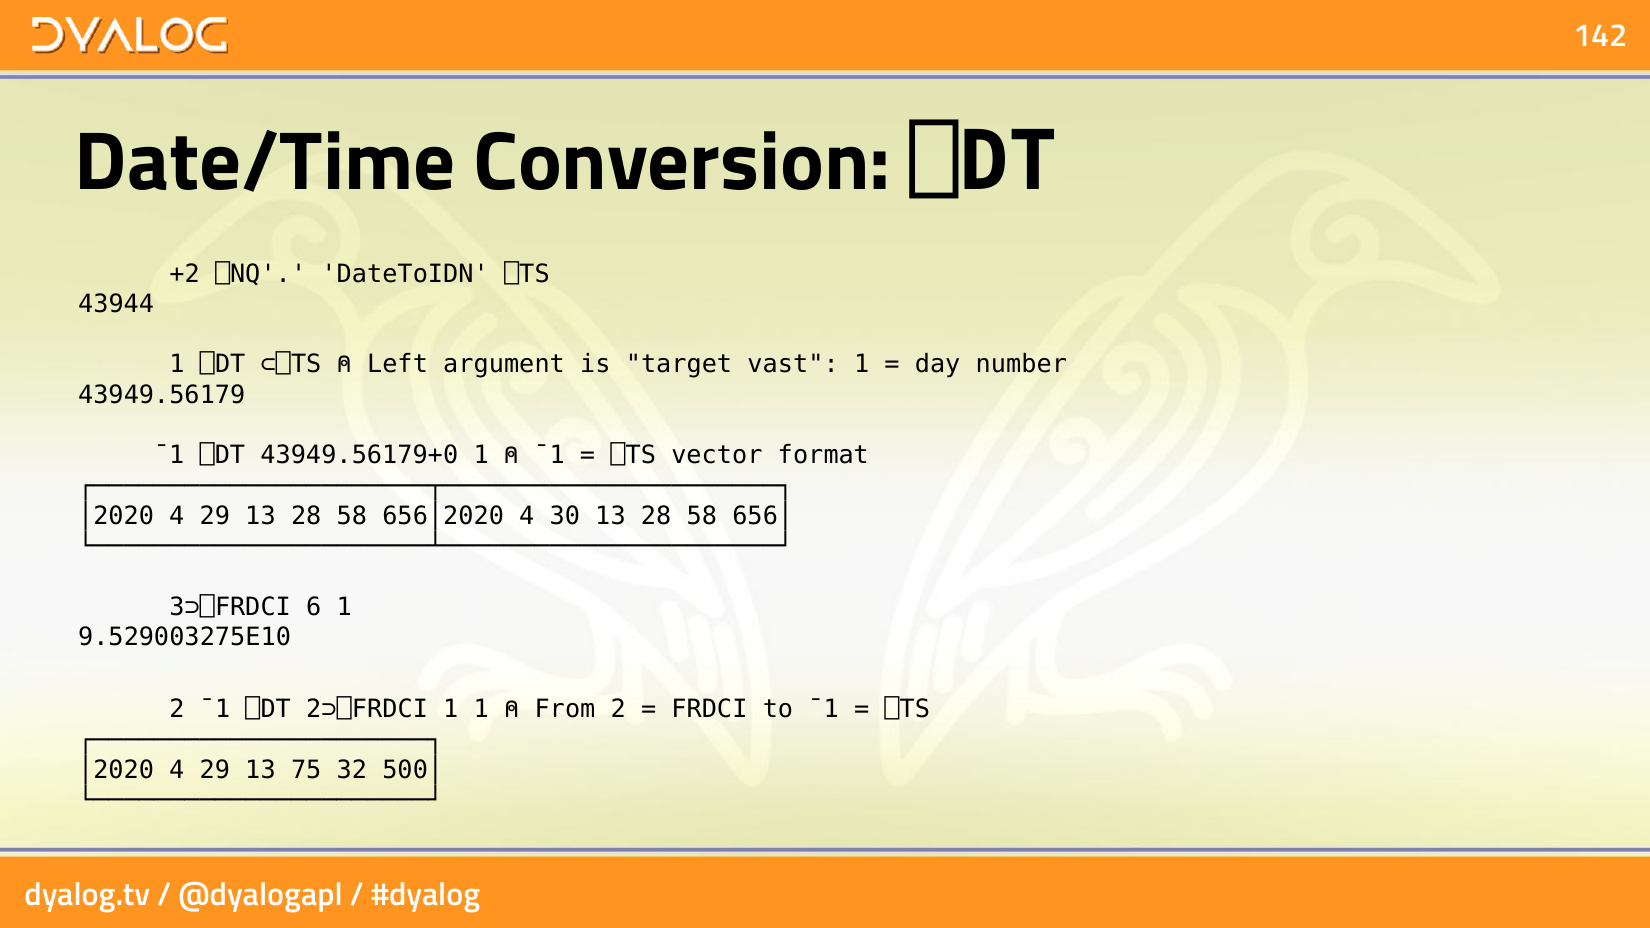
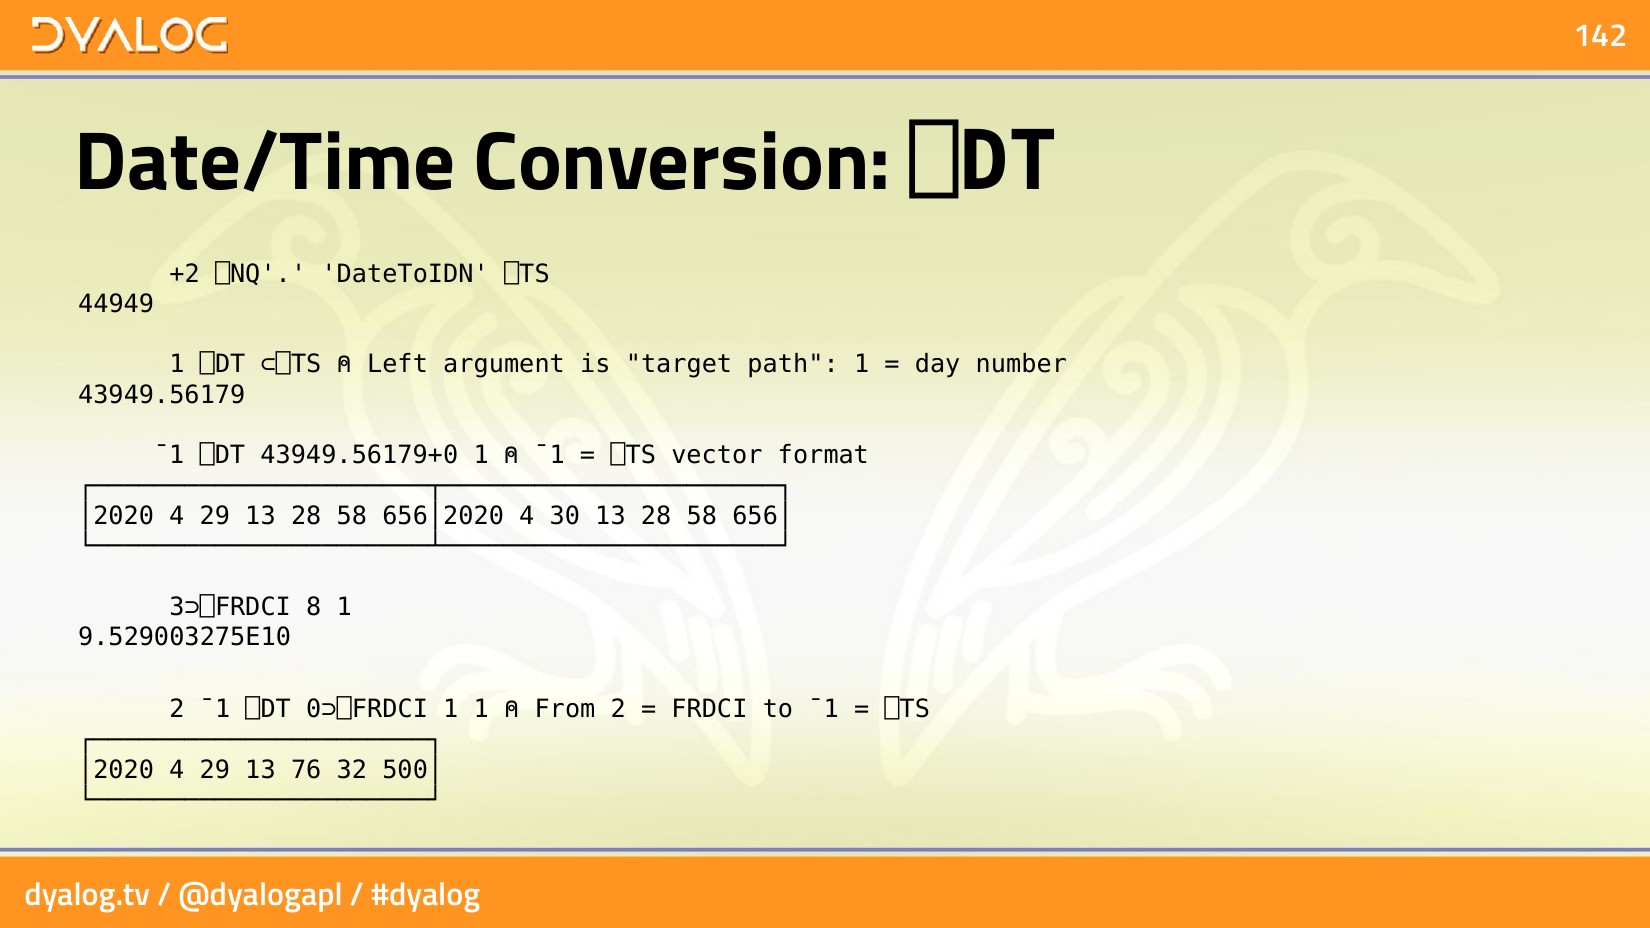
43944: 43944 -> 44949 (116, 304)
vast: vast -> path (793, 365)
6: 6 -> 8 (314, 607)
2⊃⎕FRDCI: 2⊃⎕FRDCI -> 0⊃⎕FRDCI (367, 710)
75: 75 -> 76 (306, 770)
